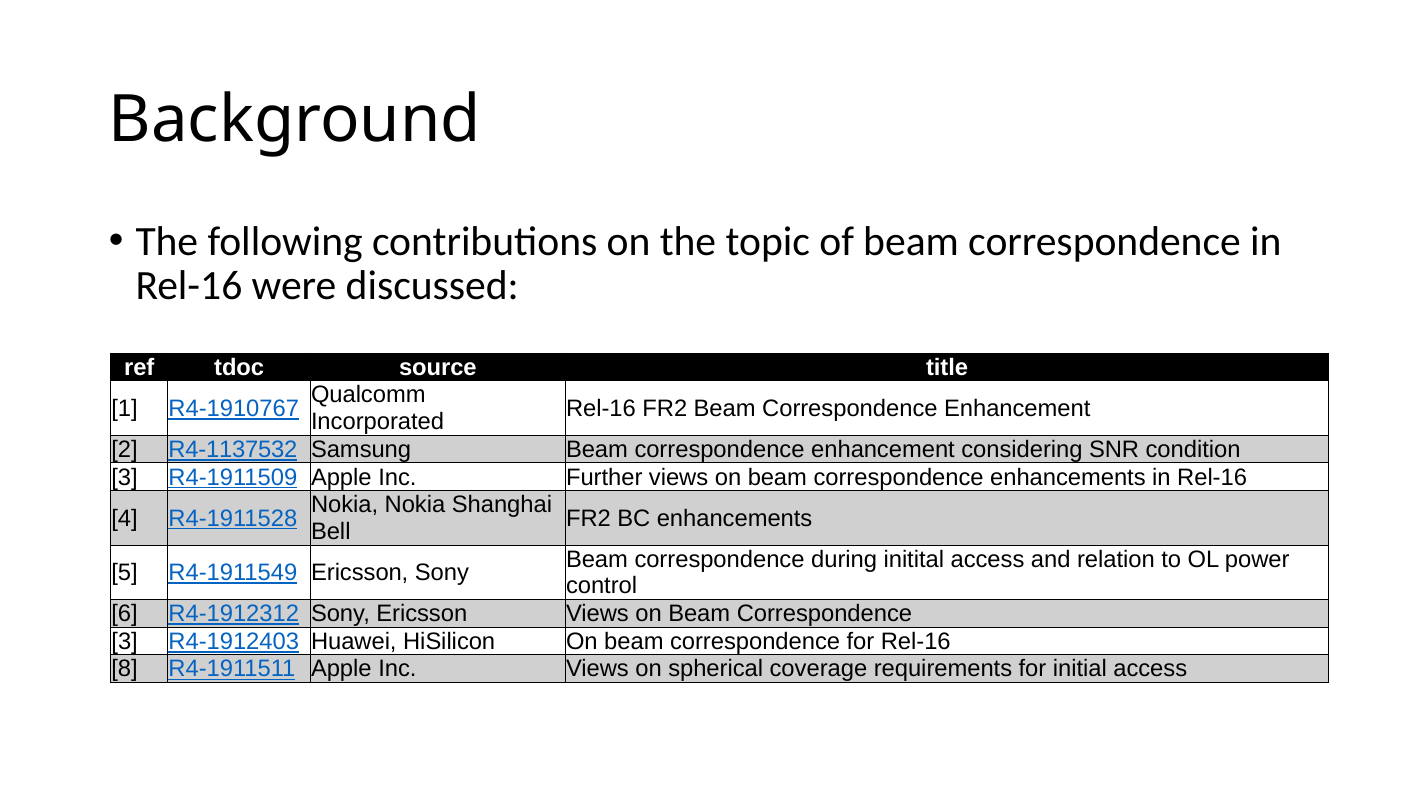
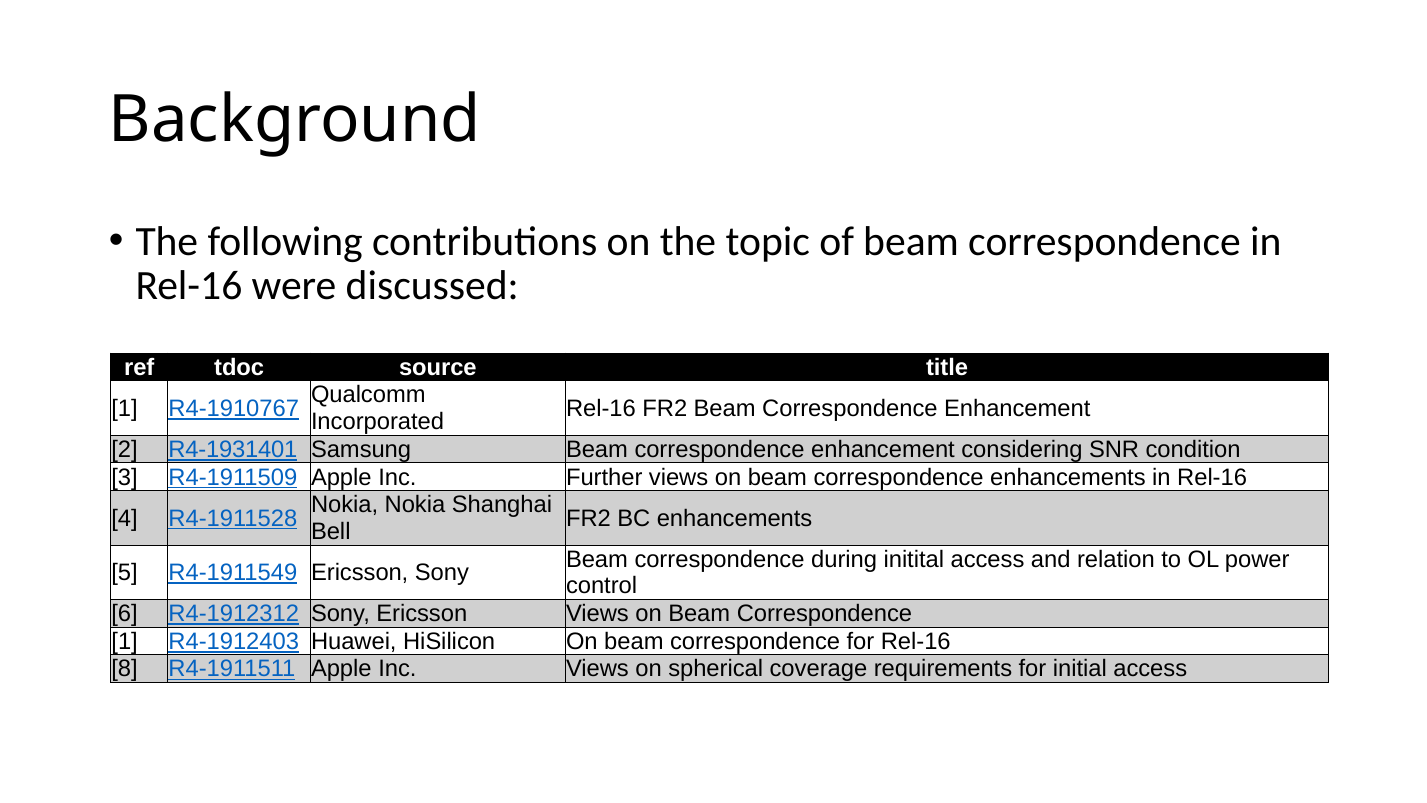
R4-1137532: R4-1137532 -> R4-1931401 (233, 449)
3: 3 -> 1 (125, 641)
